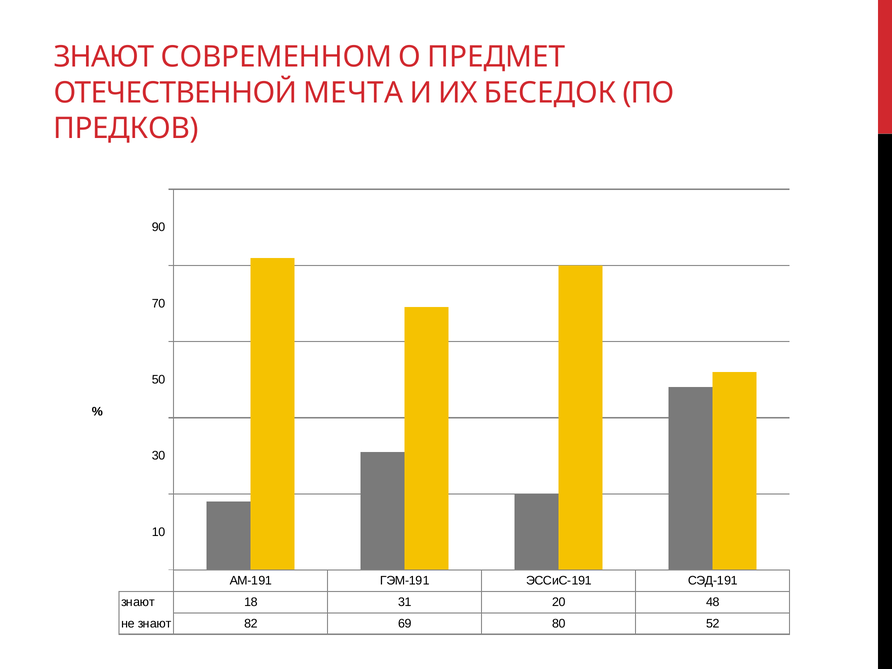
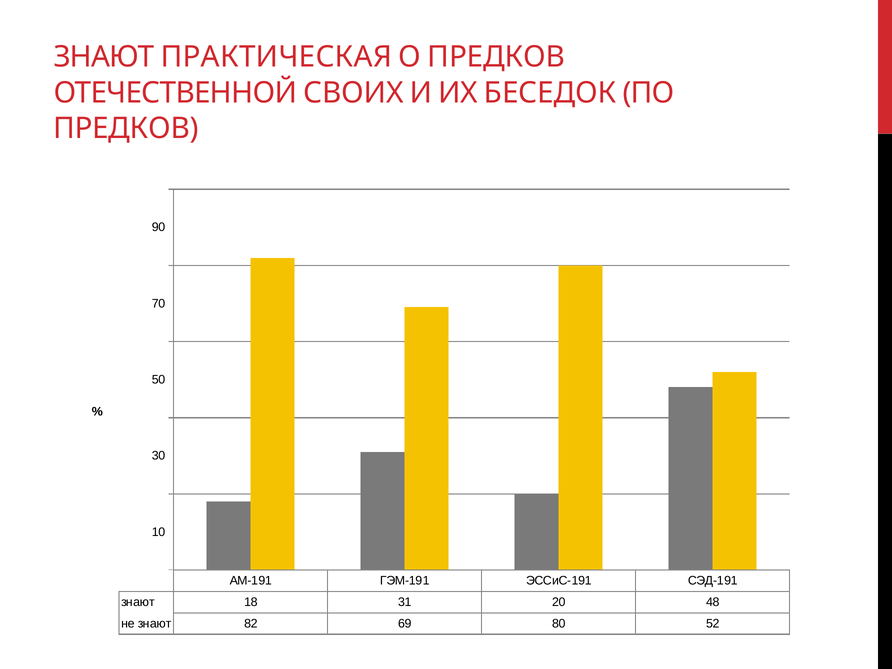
СОВРЕМЕННОМ: СОВРЕМЕННОМ -> ПРАКТИЧЕСКАЯ (276, 57)
О ПРЕДМЕТ: ПРЕДМЕТ -> ПРЕДКОВ (496, 57)
МЕЧТА: МЕЧТА -> СВОИХ (353, 93)
